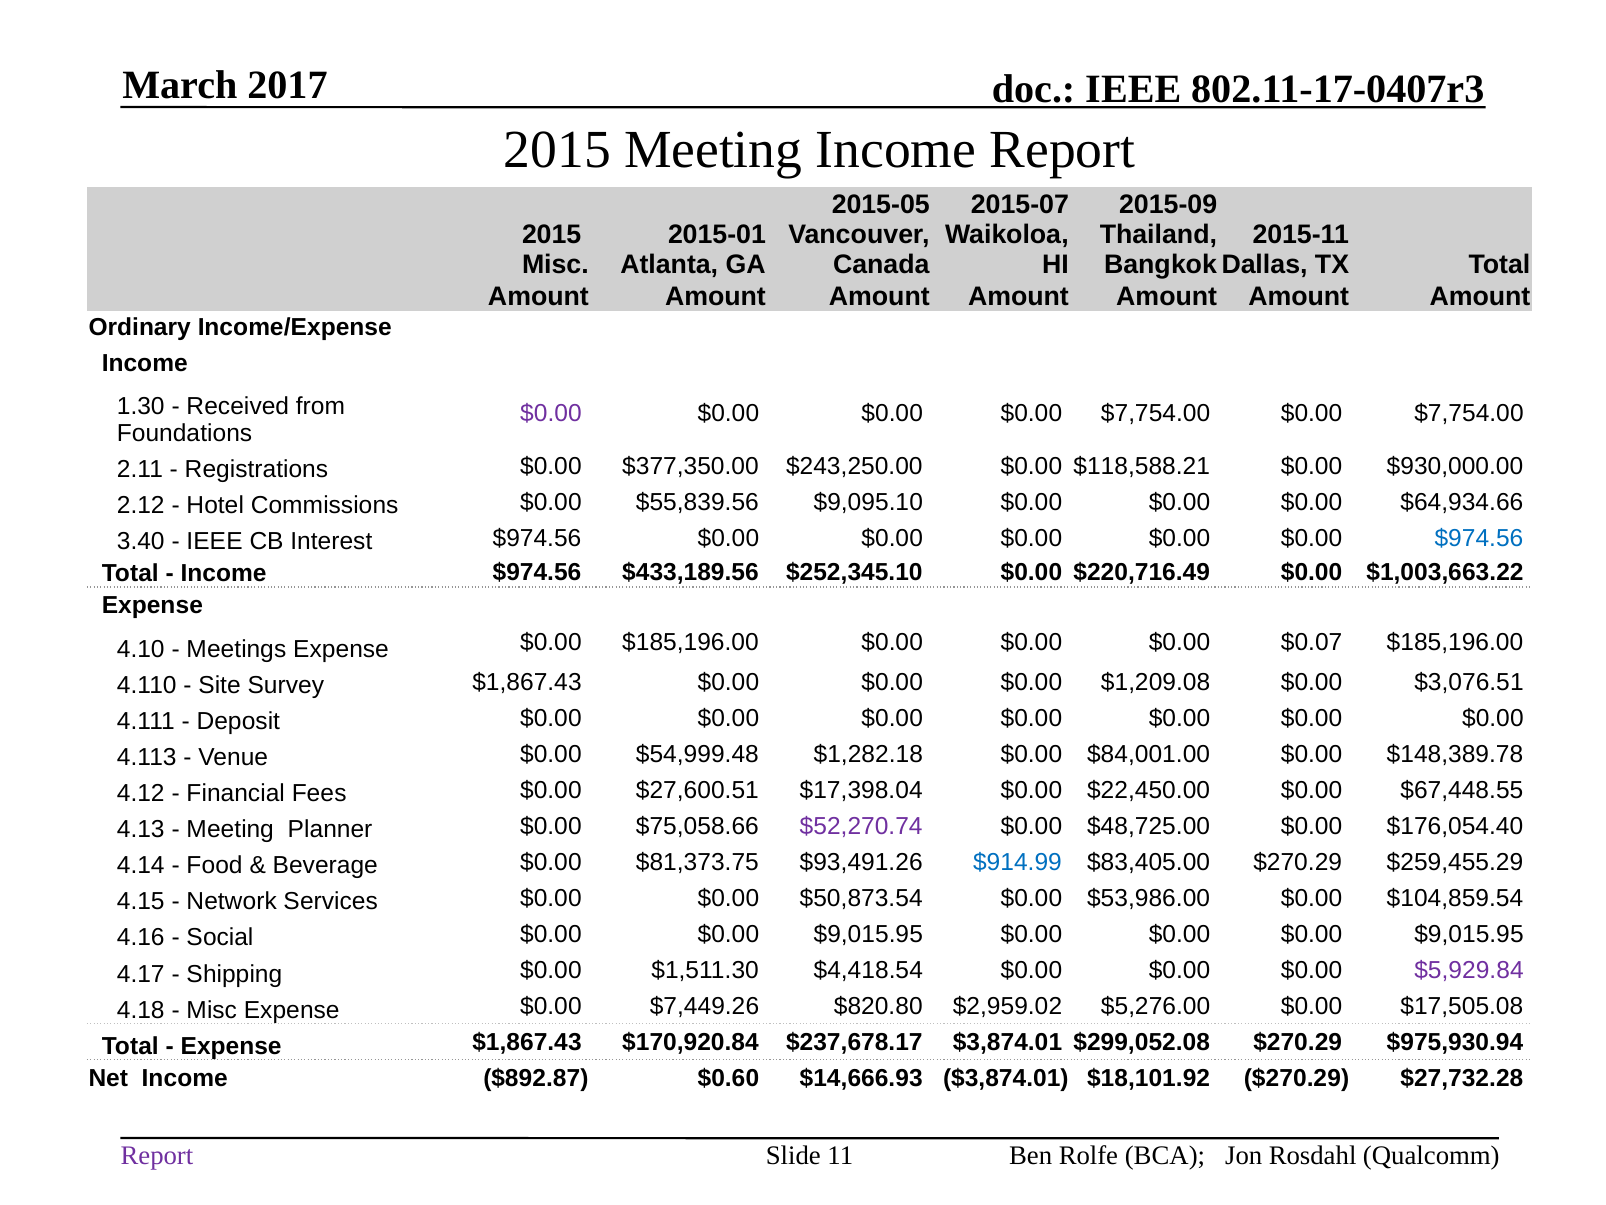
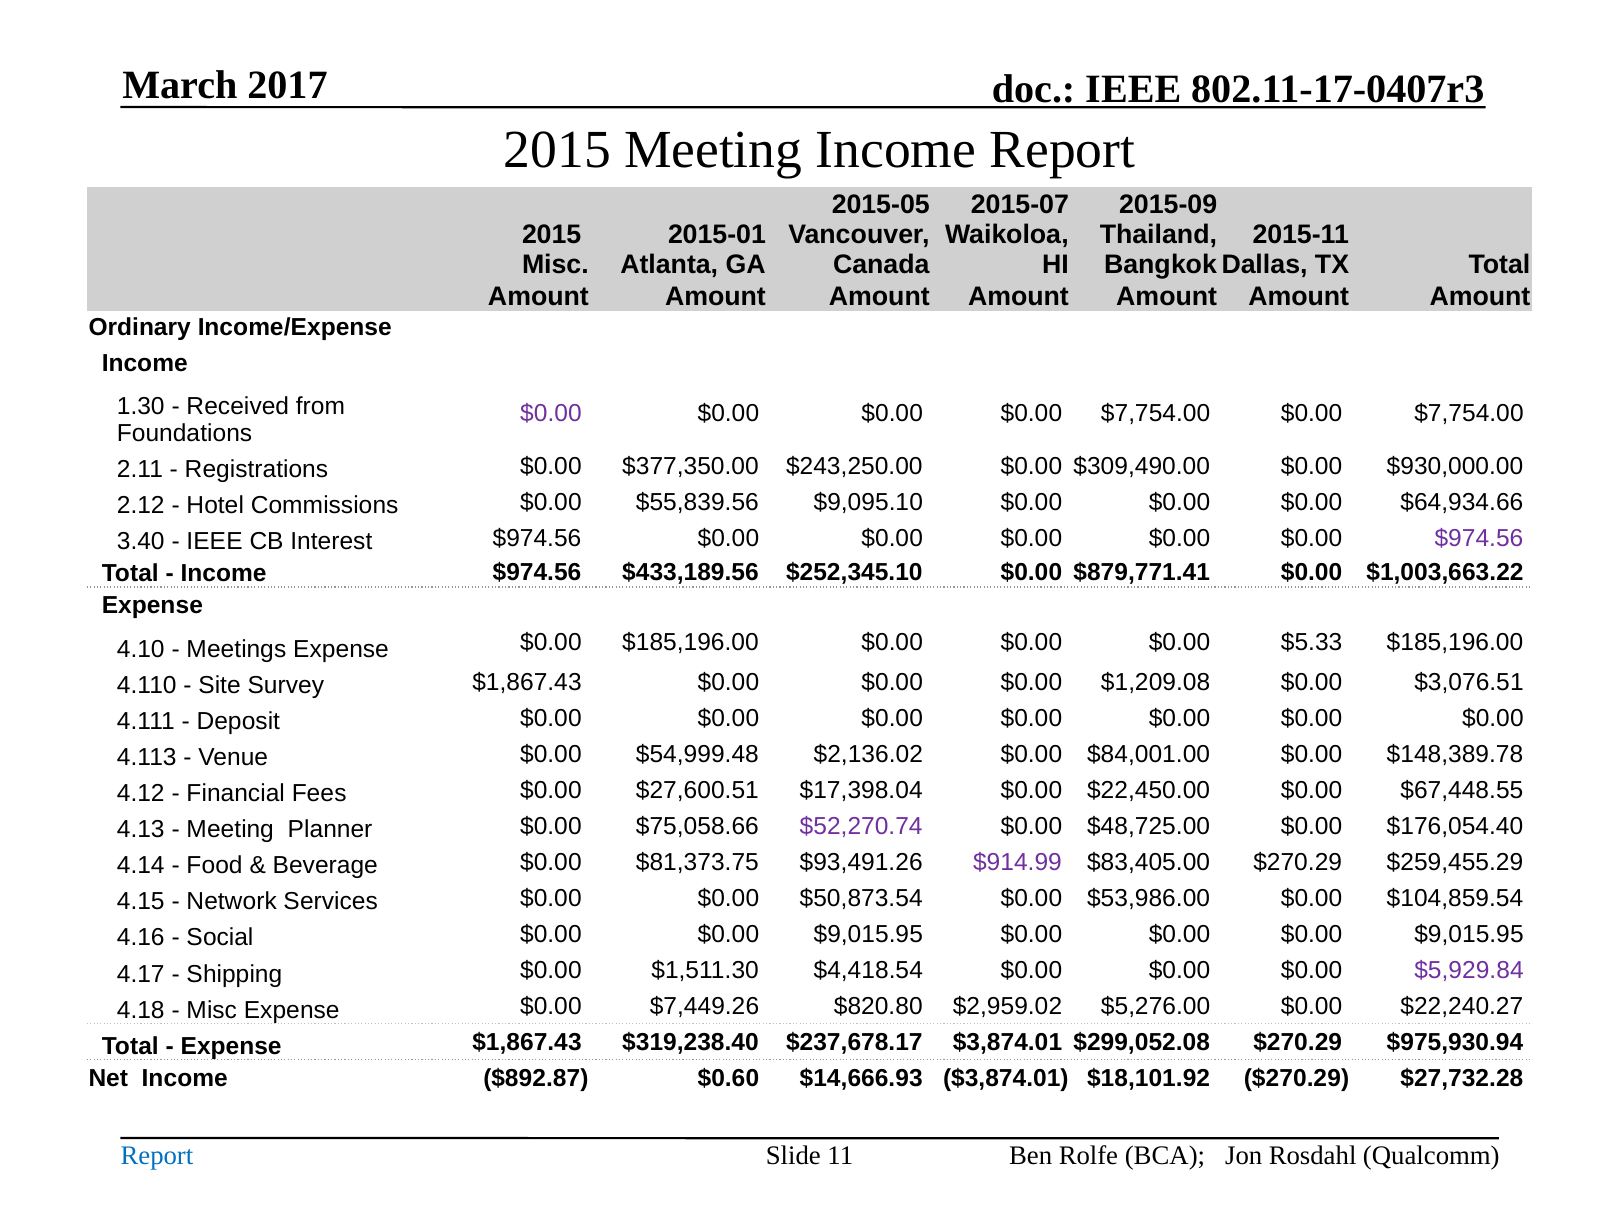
$118,588.21: $118,588.21 -> $309,490.00 (1142, 466)
$974.56 colour: blue -> purple (1479, 538)
$220,716.49: $220,716.49 -> $879,771.41 (1142, 572)
$0.07: $0.07 -> $5.33 (1312, 642)
$1,282.18: $1,282.18 -> $2,136.02 (868, 754)
$914.99 colour: blue -> purple (1017, 862)
$17,505.08: $17,505.08 -> $22,240.27 (1462, 1006)
$170,920.84: $170,920.84 -> $319,238.40 (690, 1042)
Report colour: purple -> blue (157, 1155)
